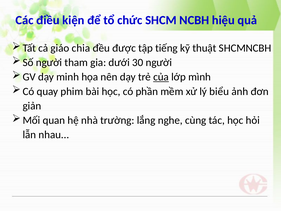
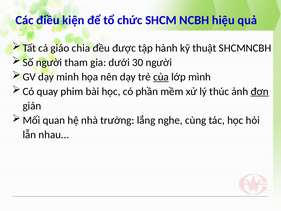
tiếng: tiếng -> hành (166, 48)
biểu: biểu -> thúc (219, 91)
đơn underline: none -> present (260, 91)
